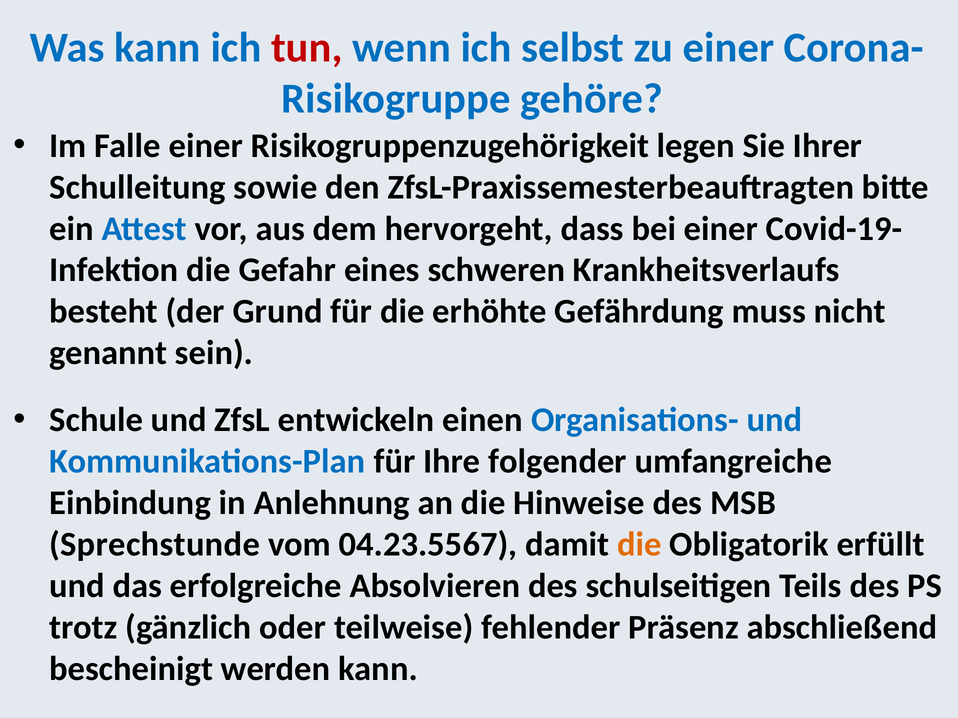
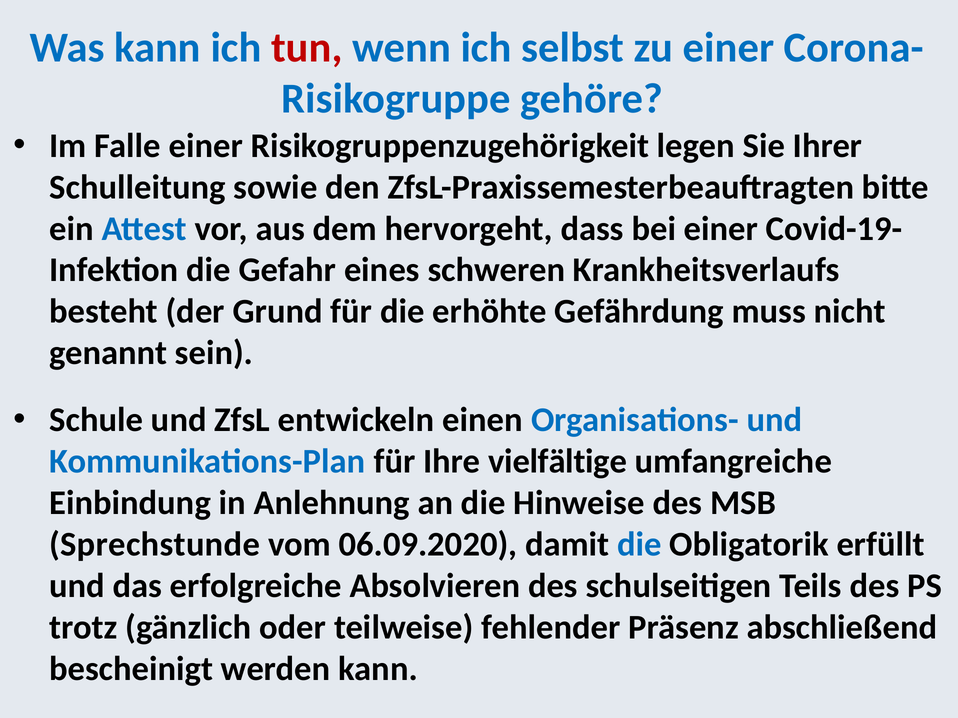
folgender: folgender -> vielfältige (558, 462)
04.23.5567: 04.23.5567 -> 06.09.2020 (428, 545)
die colour: orange -> blue (639, 545)
